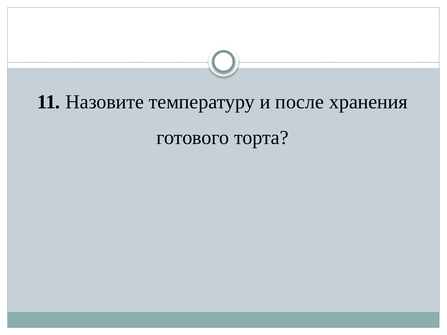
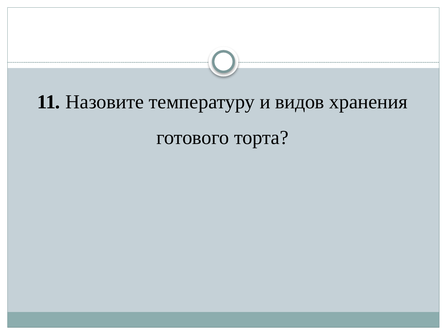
после: после -> видов (300, 102)
